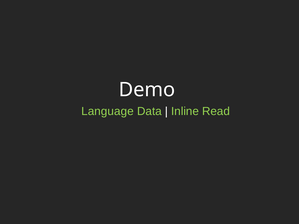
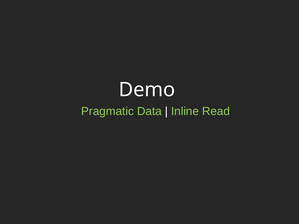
Language: Language -> Pragmatic (108, 111)
